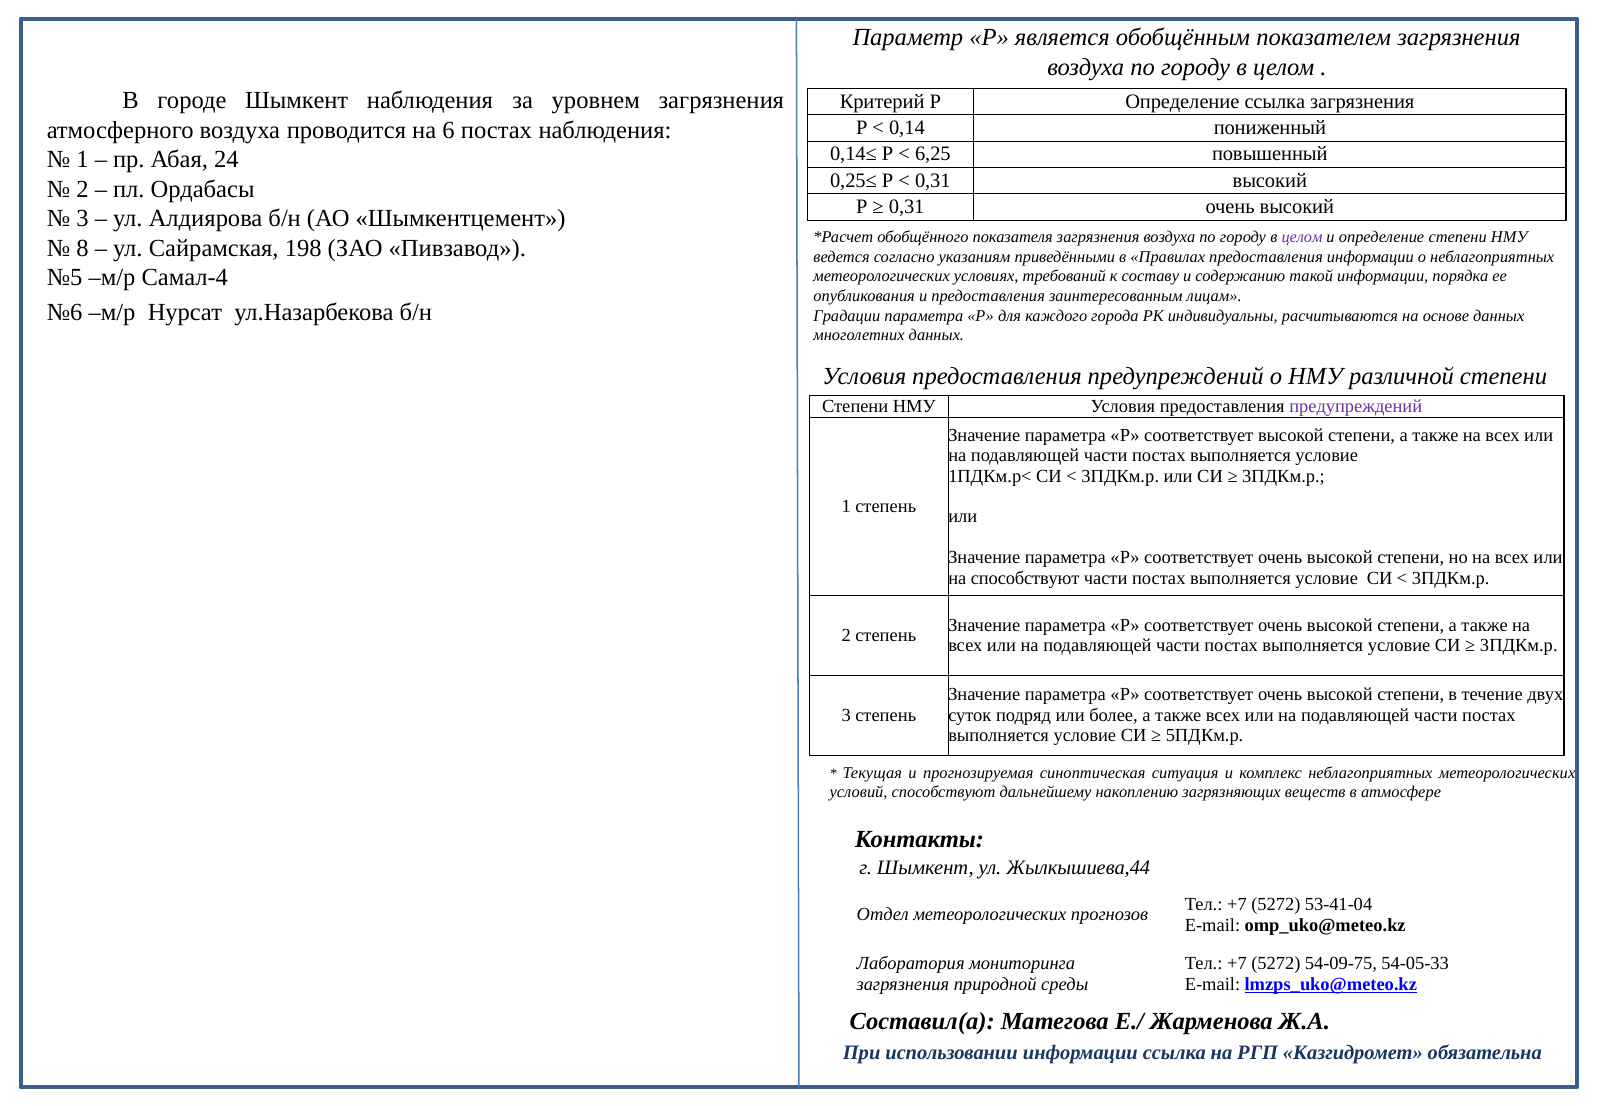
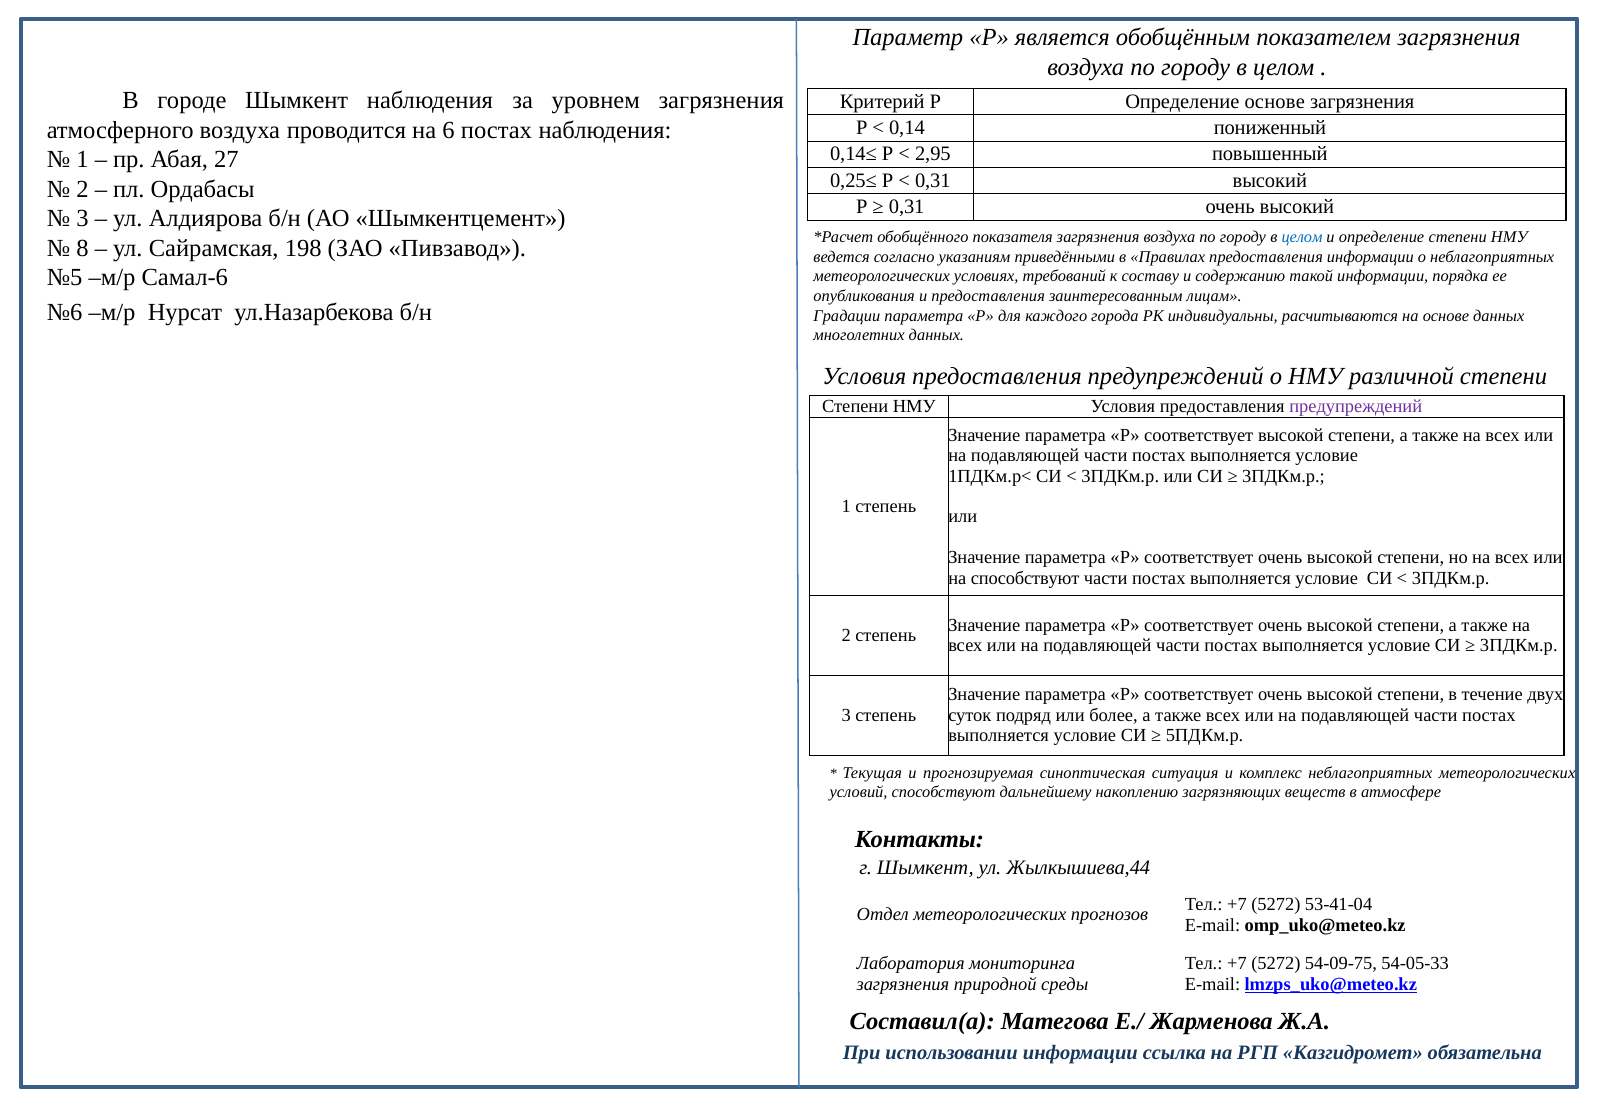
Определение ссылка: ссылка -> основе (1275, 101)
6,25: 6,25 -> 2,95 (933, 154)
24: 24 -> 27 (226, 160)
целом colour: purple -> blue (1302, 237)
Самал-4: Самал-4 -> Самал-6 (185, 278)
